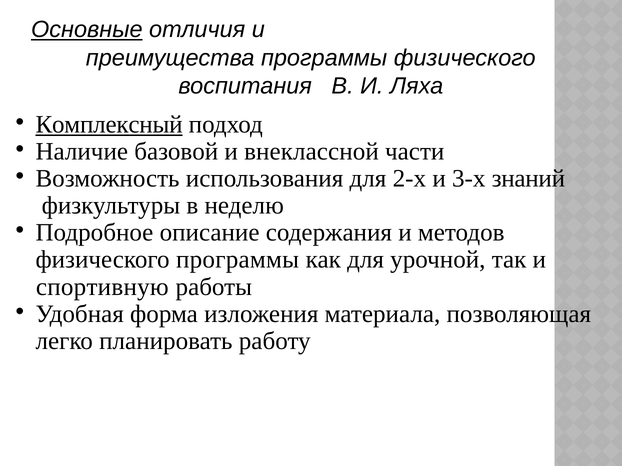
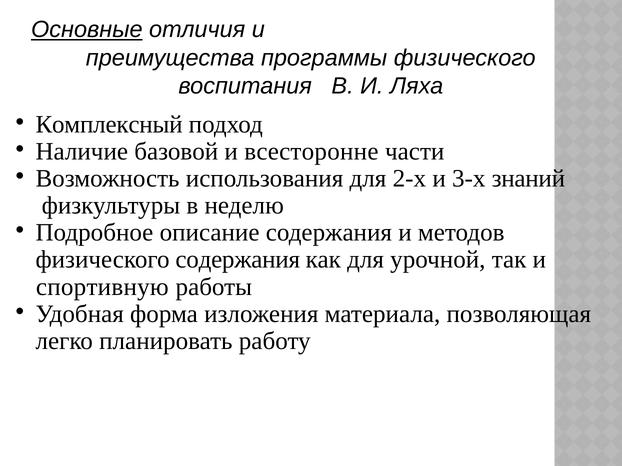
Комплексный underline: present -> none (109, 124)
внеклассной: внеклассной -> всесторонне (311, 152)
физического программы: программы -> содержания (238, 260)
